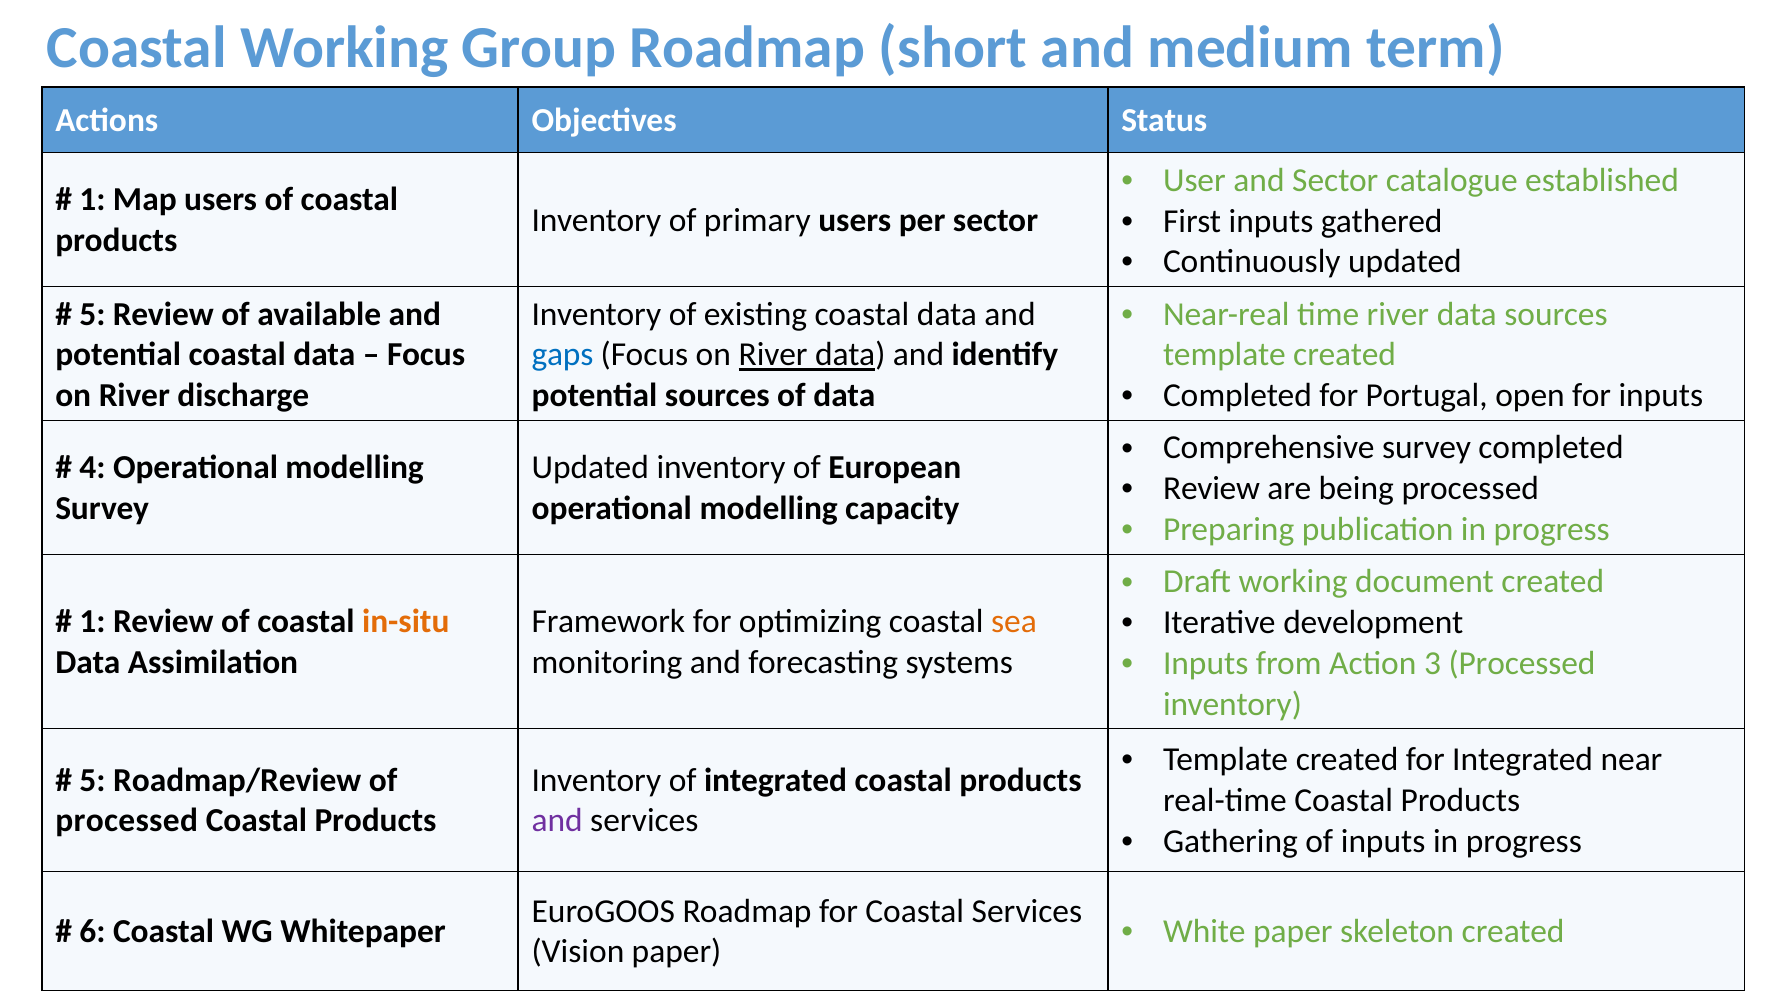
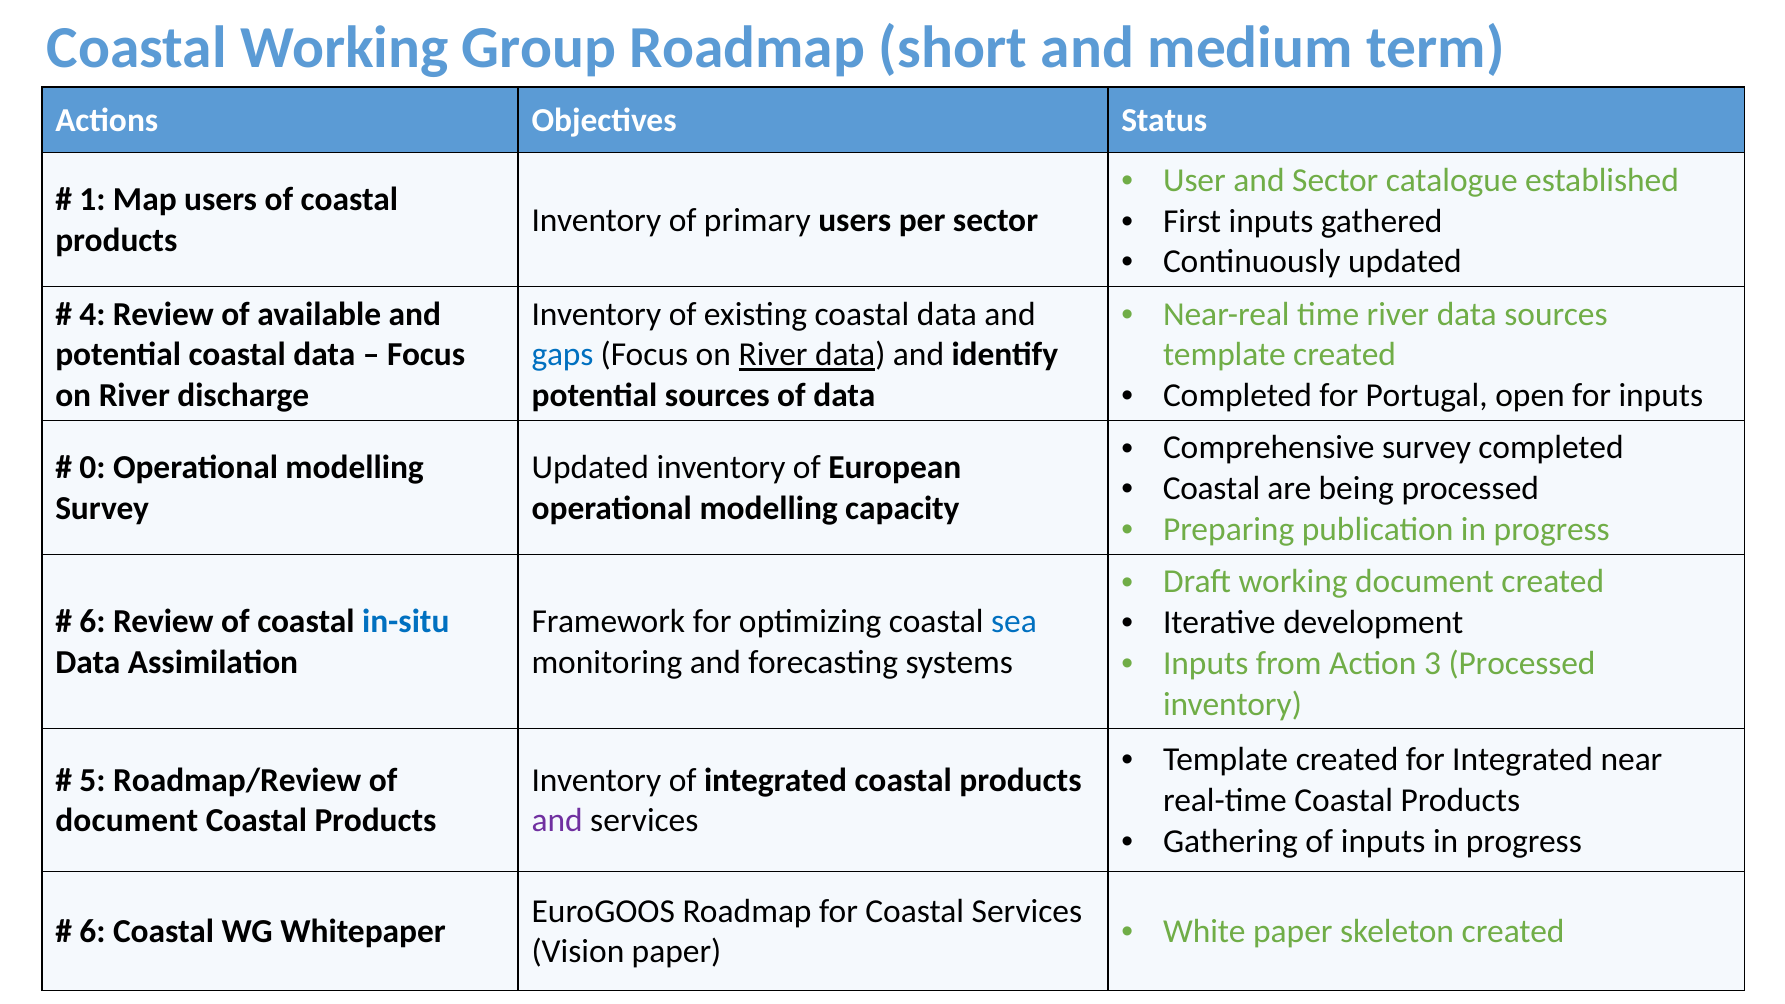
5: 5 -> 4 (92, 314)
4: 4 -> 0 (92, 467)
Review: Review -> Coastal (1212, 489)
1: 1 -> 6 (92, 621)
in-situ colour: orange -> blue (406, 621)
sea colour: orange -> blue (1014, 621)
processed: processed -> document (127, 821)
